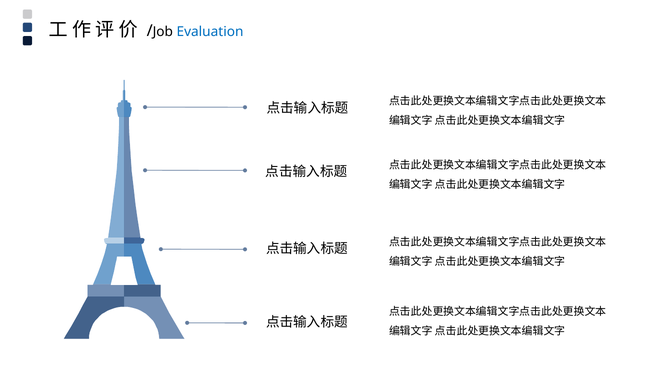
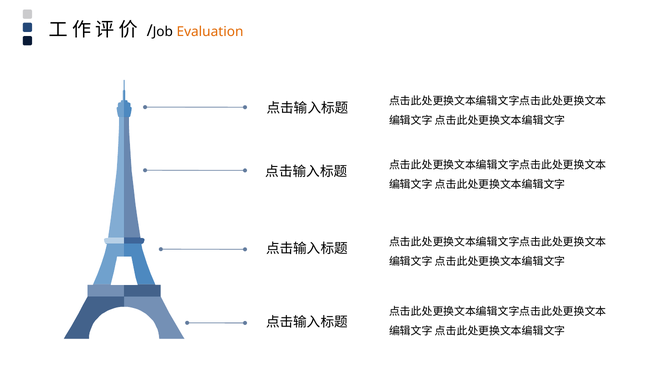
Evaluation colour: blue -> orange (210, 32)
